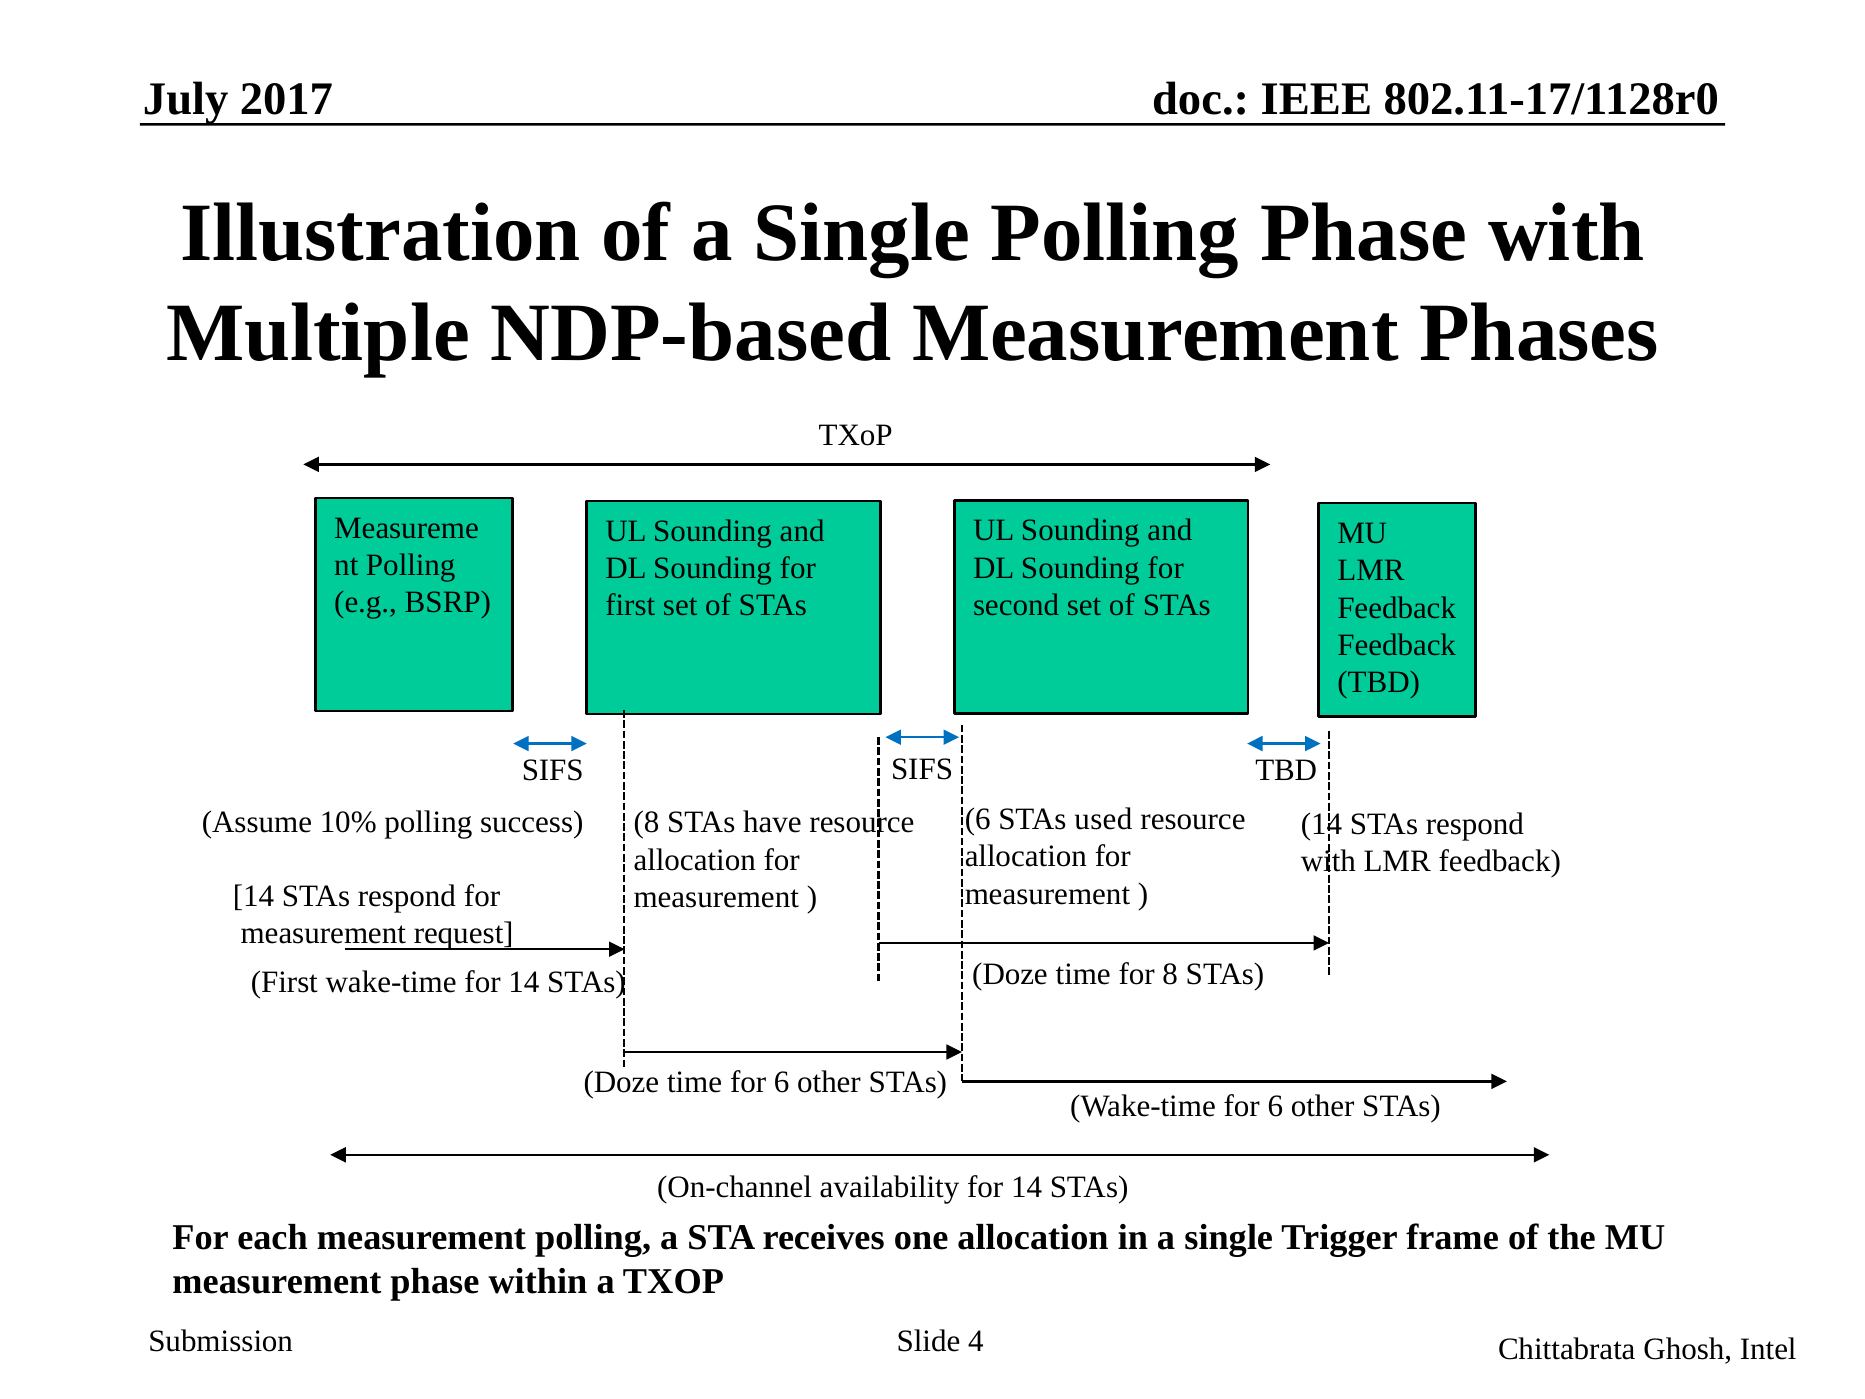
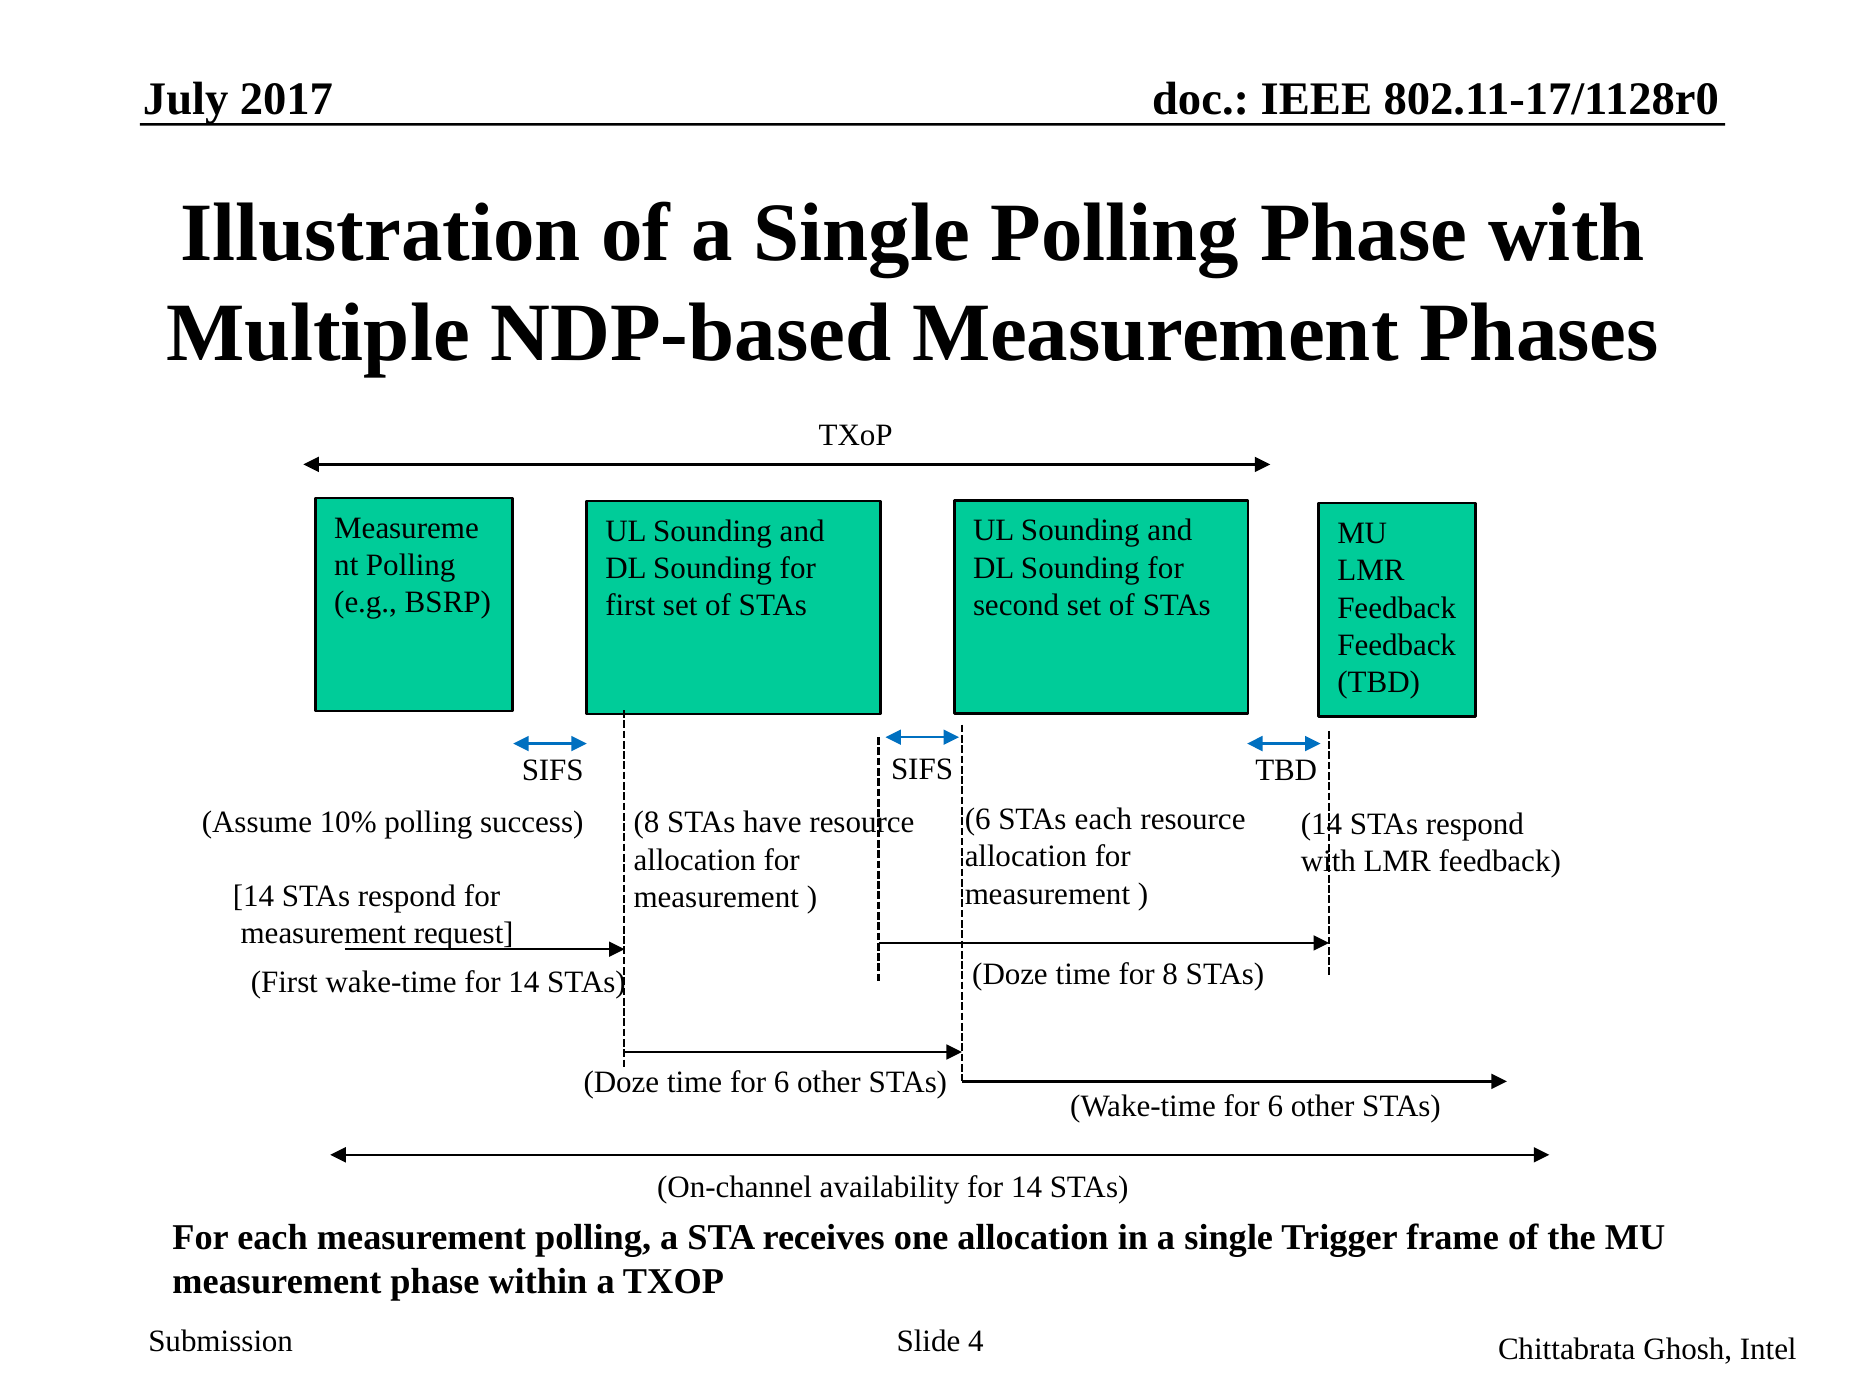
STAs used: used -> each (1103, 819)
